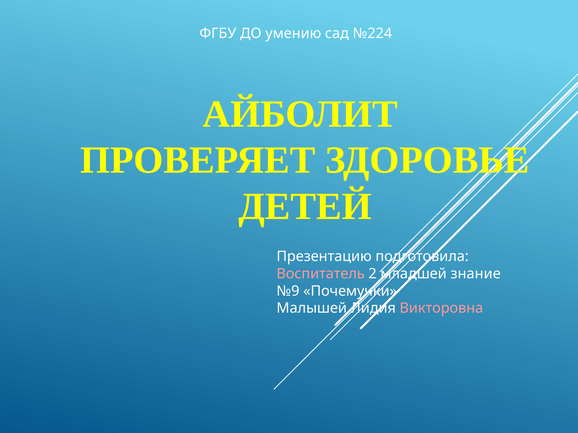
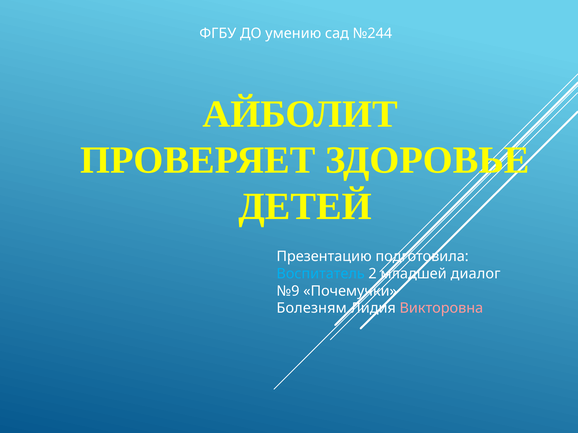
№224: №224 -> №244 (372, 34)
Воспитатель colour: pink -> light blue (321, 274)
знание: знание -> диалог (476, 274)
Малышей: Малышей -> Болезням (312, 309)
